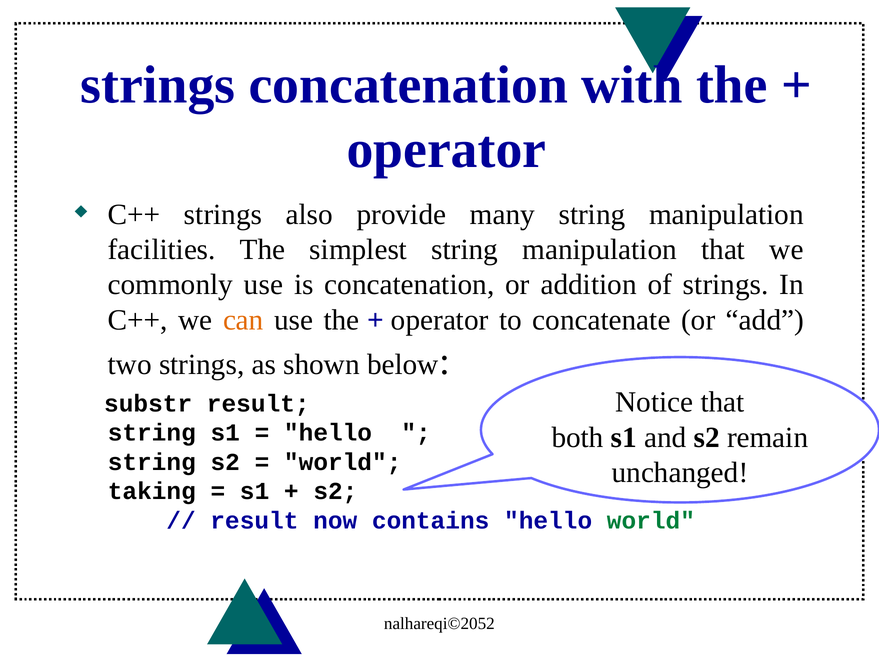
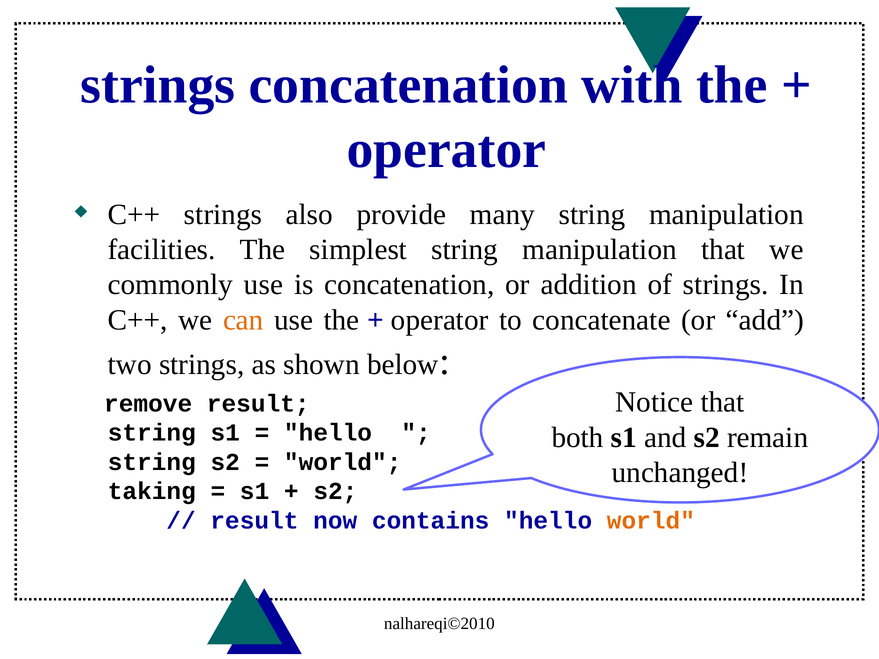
substr: substr -> remove (148, 404)
world colour: green -> orange (651, 521)
nalhareqi©2052: nalhareqi©2052 -> nalhareqi©2010 (439, 624)
